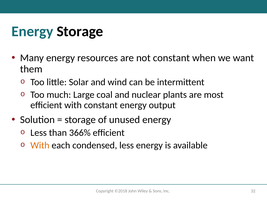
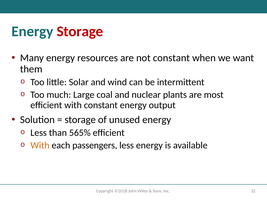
Storage colour: black -> red (80, 32)
366%: 366% -> 565% (80, 133)
condensed: condensed -> passengers (95, 146)
